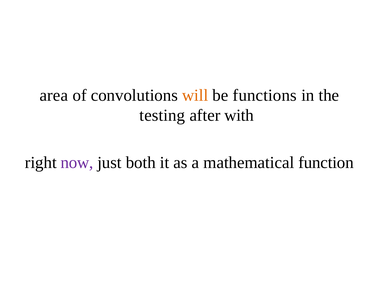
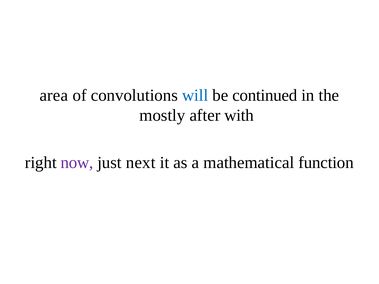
will colour: orange -> blue (195, 95)
functions: functions -> continued (265, 95)
testing: testing -> mostly (162, 116)
both: both -> next (141, 163)
